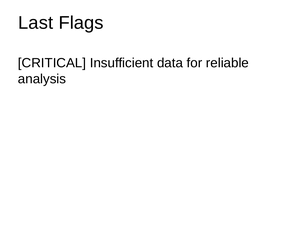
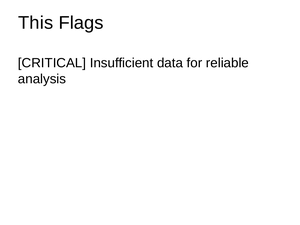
Last: Last -> This (36, 23)
